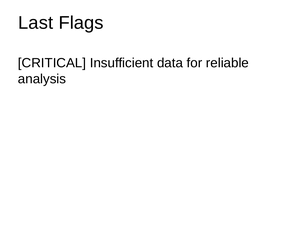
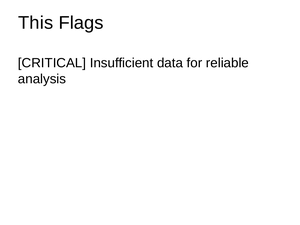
Last: Last -> This (36, 23)
